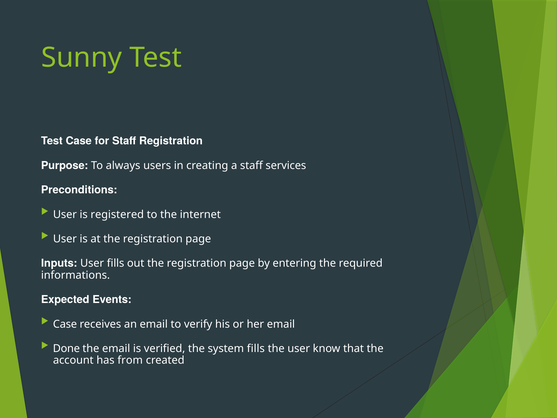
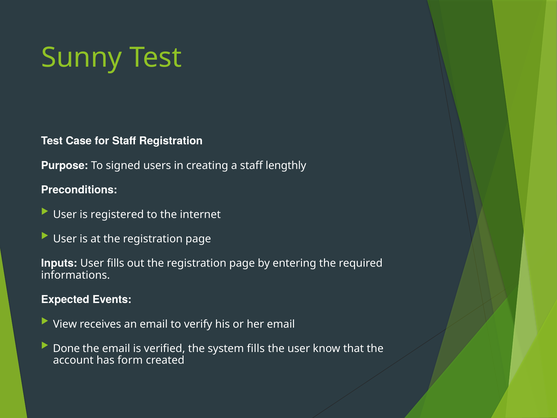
always: always -> signed (123, 165)
services: services -> lengthly (286, 165)
Case: Case -> View (65, 324)
from: from -> form (130, 360)
